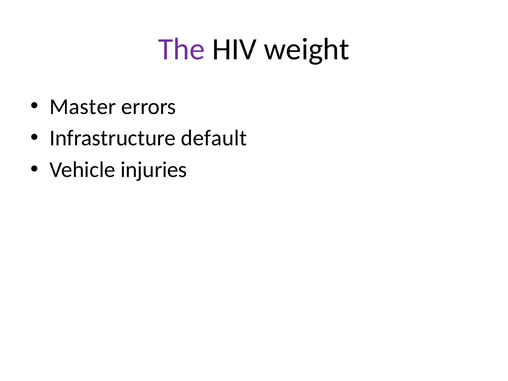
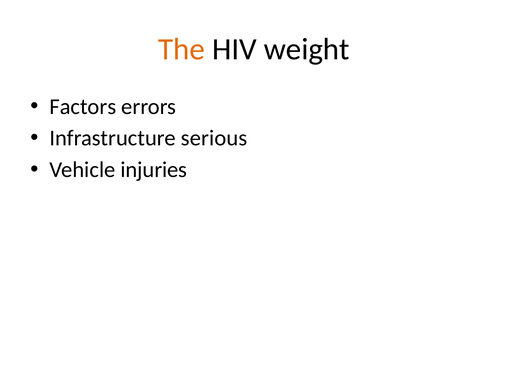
The colour: purple -> orange (182, 49)
Master: Master -> Factors (83, 107)
default: default -> serious (214, 138)
